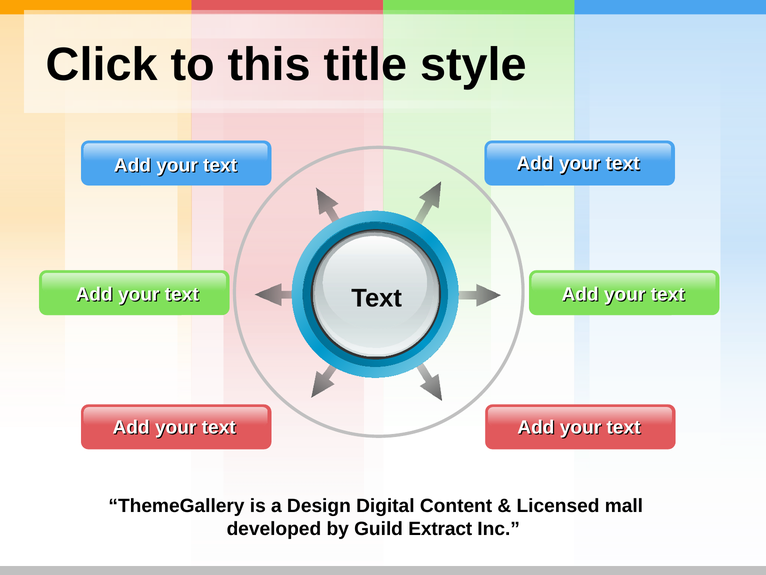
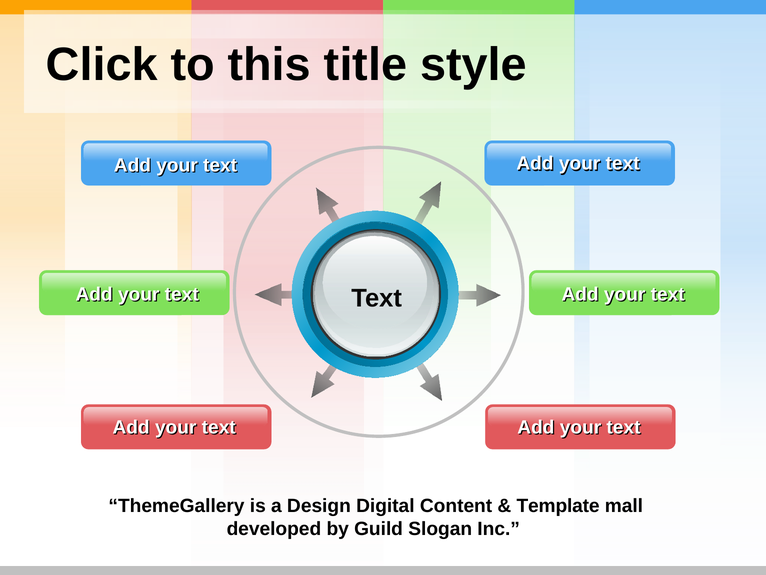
Licensed: Licensed -> Template (558, 505)
Extract: Extract -> Slogan (440, 528)
